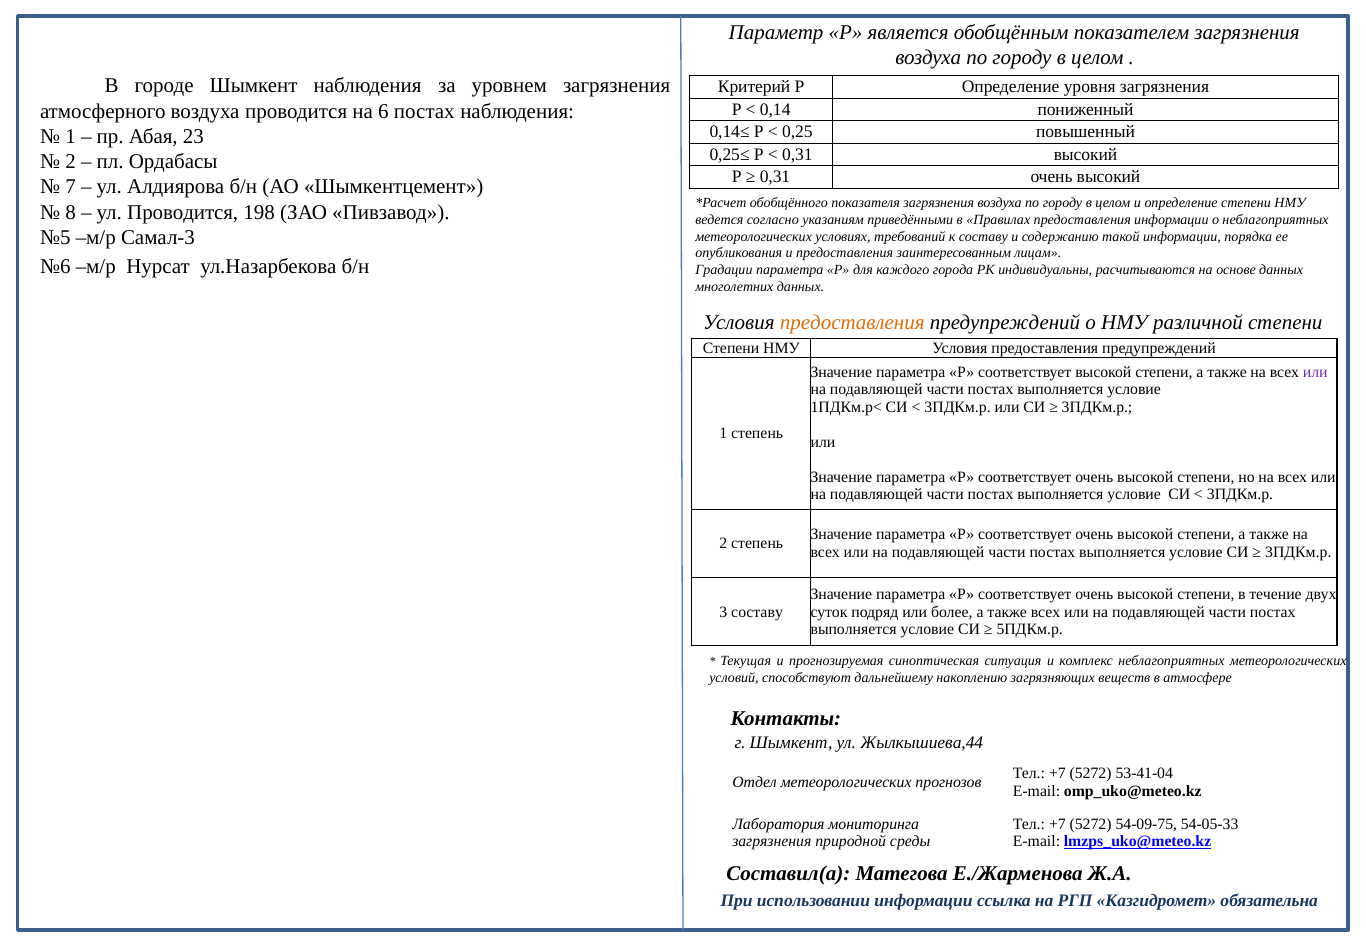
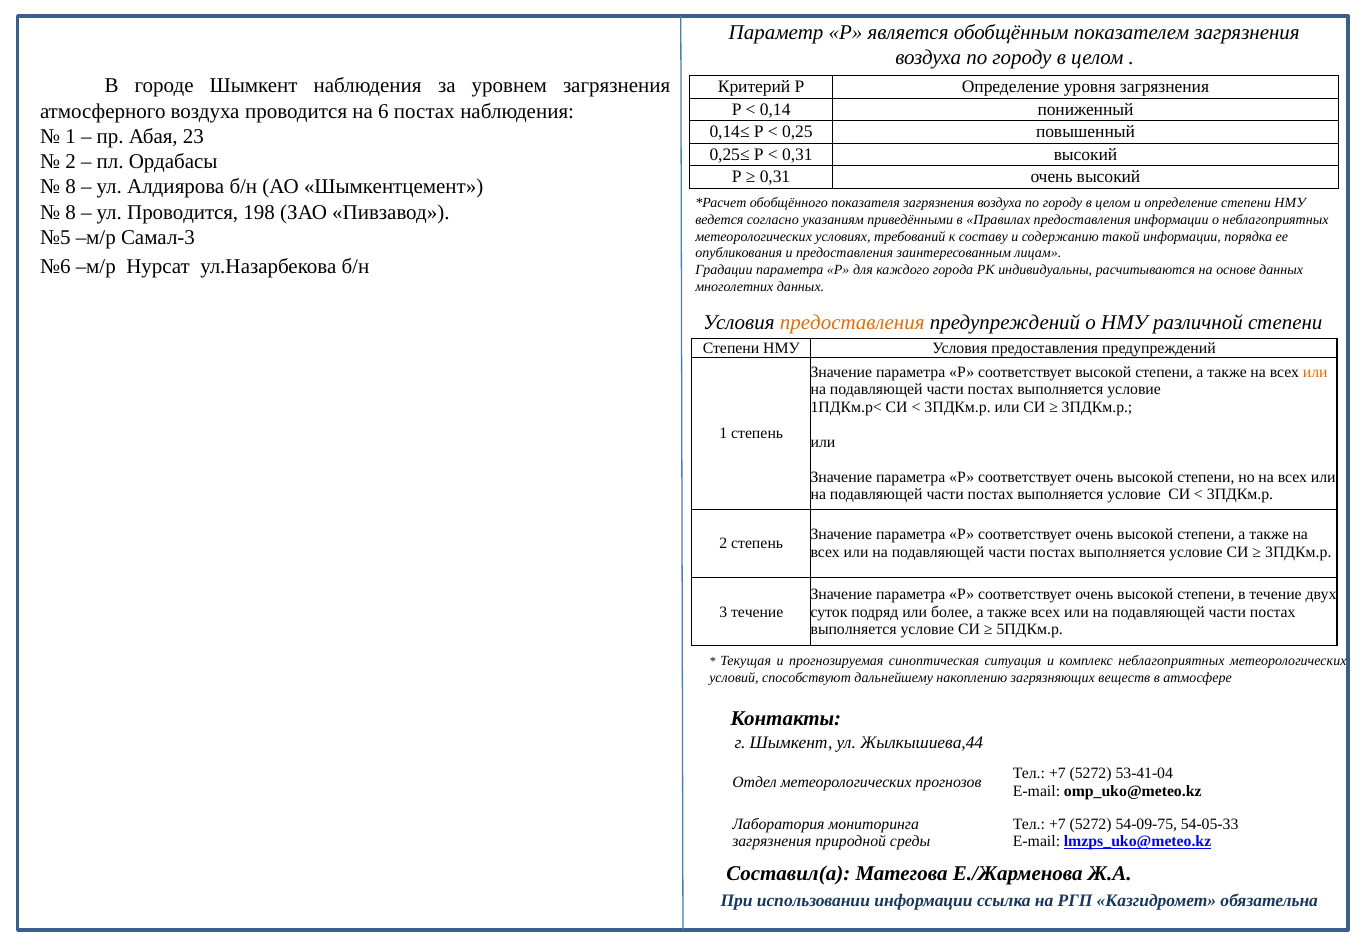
7: 7 -> 8 (71, 187)
или colour: purple -> orange (1315, 372)
3 составу: составу -> течение (757, 612)
